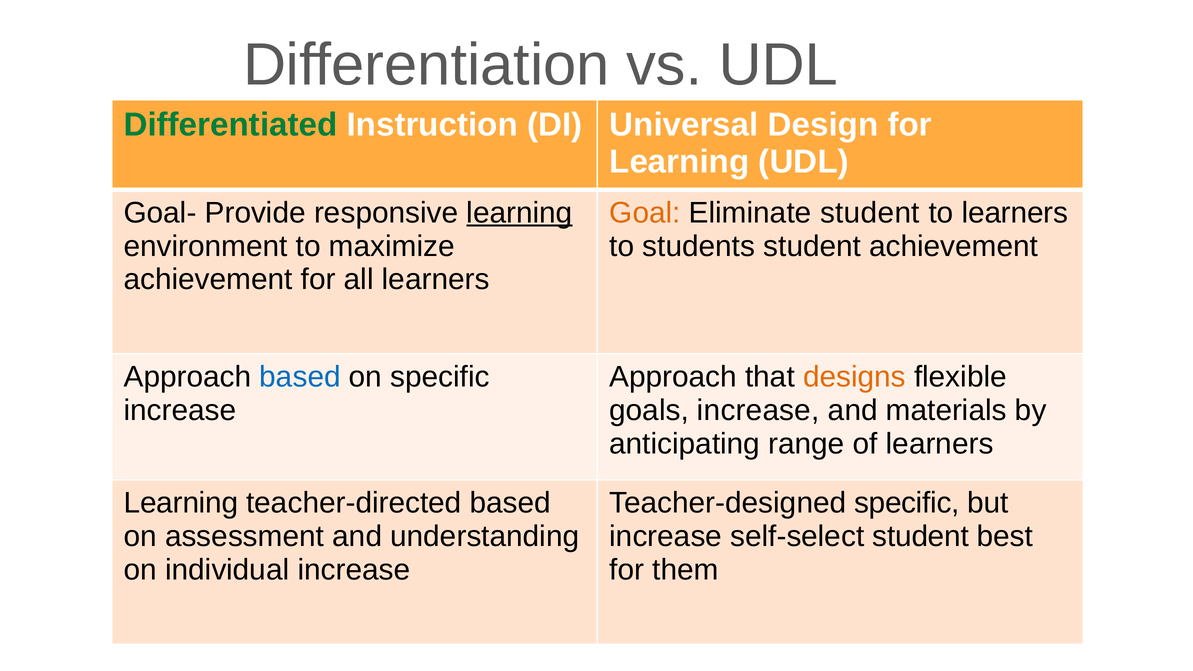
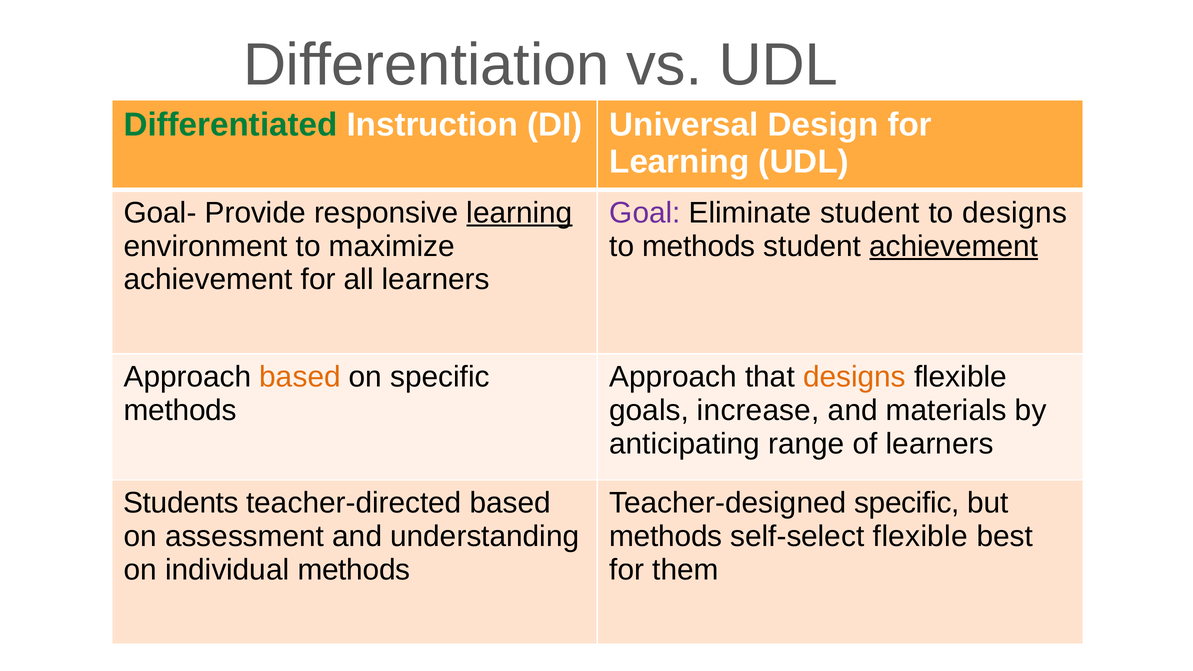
Goal colour: orange -> purple (645, 213)
to learners: learners -> designs (1015, 213)
to students: students -> methods (699, 246)
achievement underline: none -> present (954, 246)
based colour: blue -> orange (300, 377)
increase: increase -> methods (180, 411)
Learning: Learning -> Students (181, 503)
increase: increase -> methods (666, 537)
self-select student: student -> flexible (920, 537)
individual increase: increase -> methods (354, 570)
